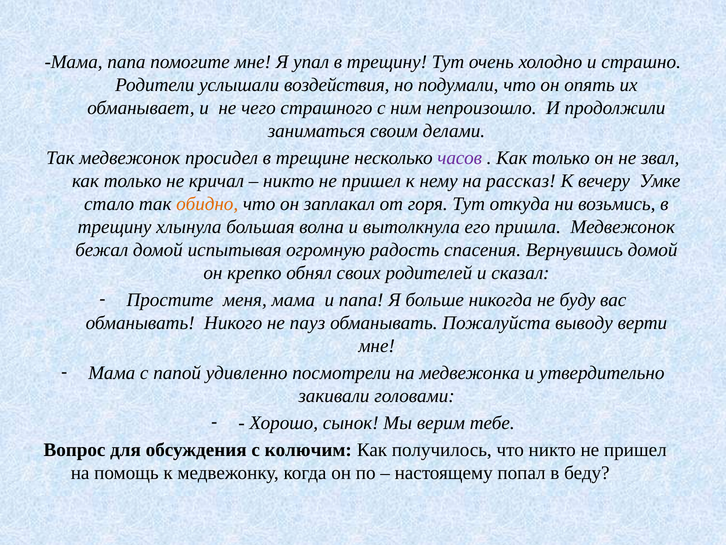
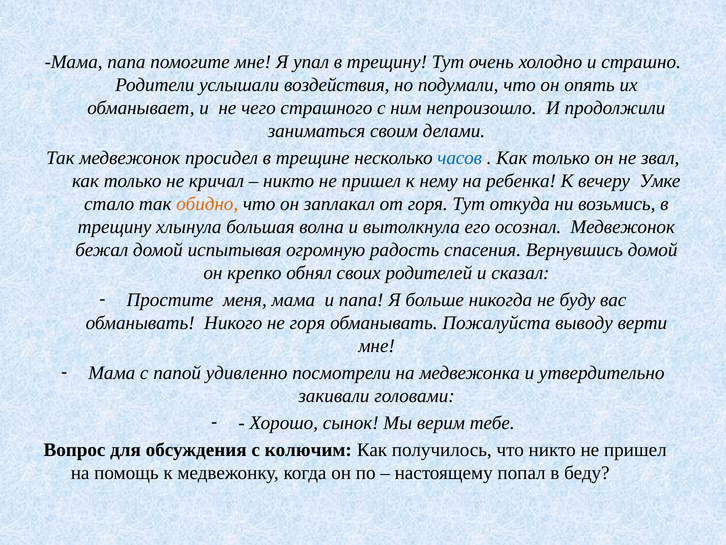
часов colour: purple -> blue (460, 158)
рассказ: рассказ -> ребенка (521, 181)
пришла: пришла -> осознал (528, 227)
не пауз: пауз -> горя (308, 323)
